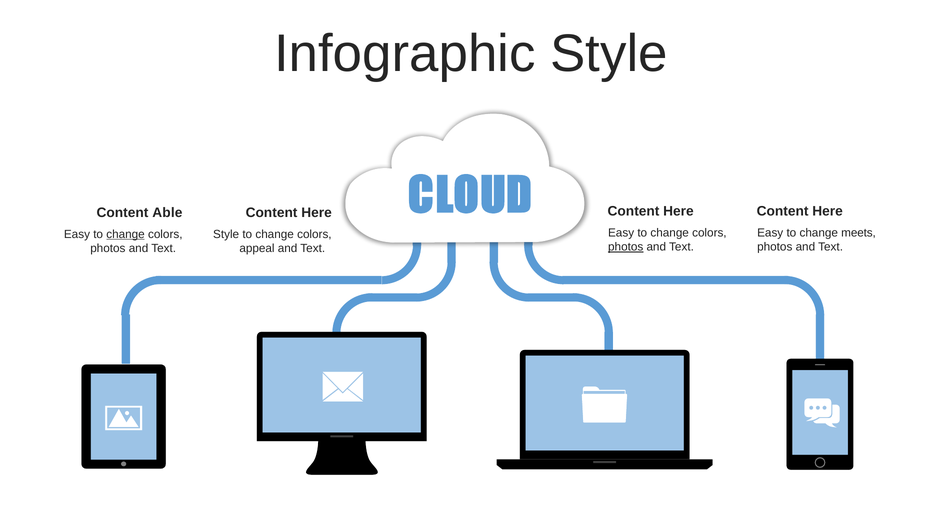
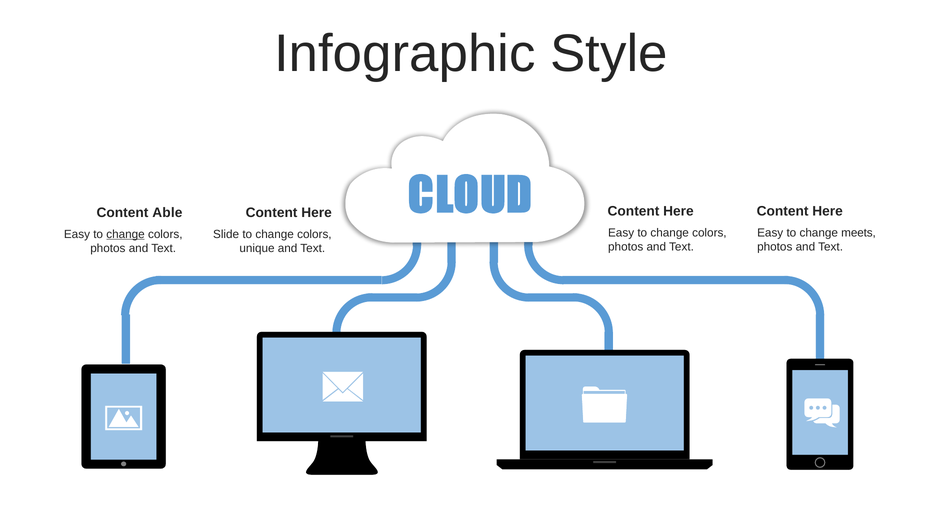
Style: Style -> Slide (226, 234)
photos underline: present -> none (626, 247)
appeal: appeal -> unique (257, 248)
